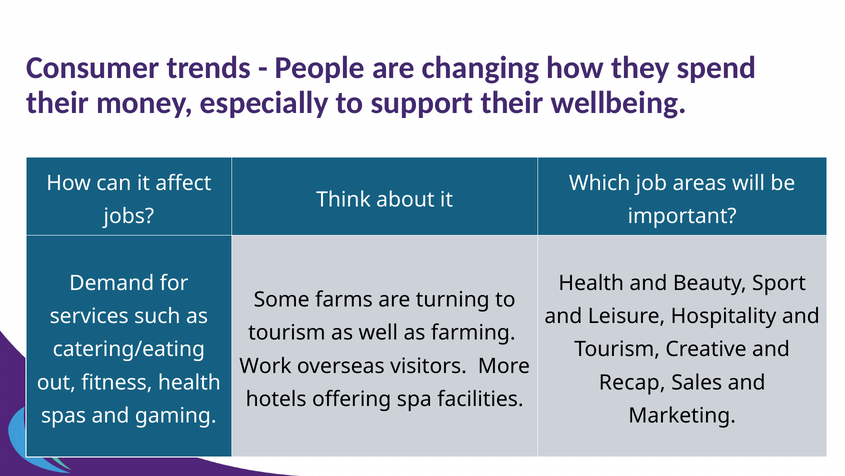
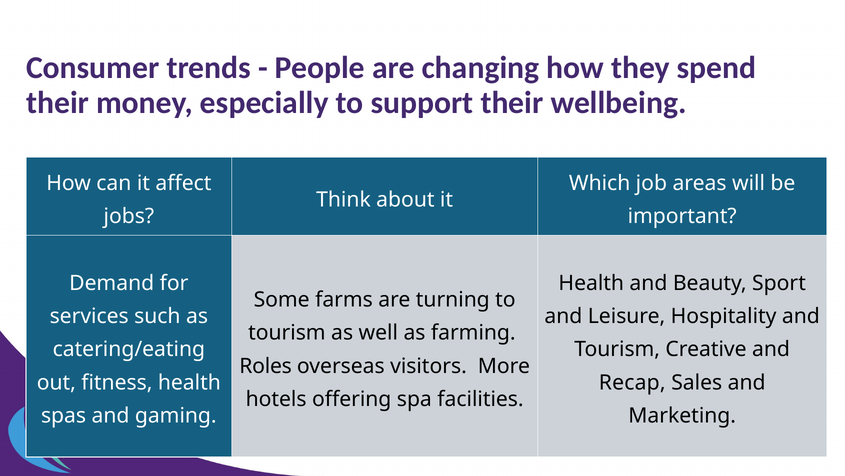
Work: Work -> Roles (266, 366)
